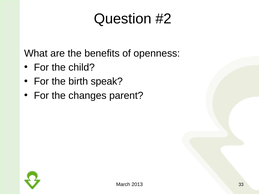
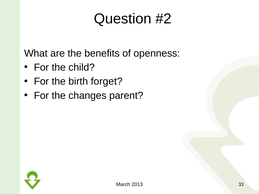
speak: speak -> forget (107, 82)
